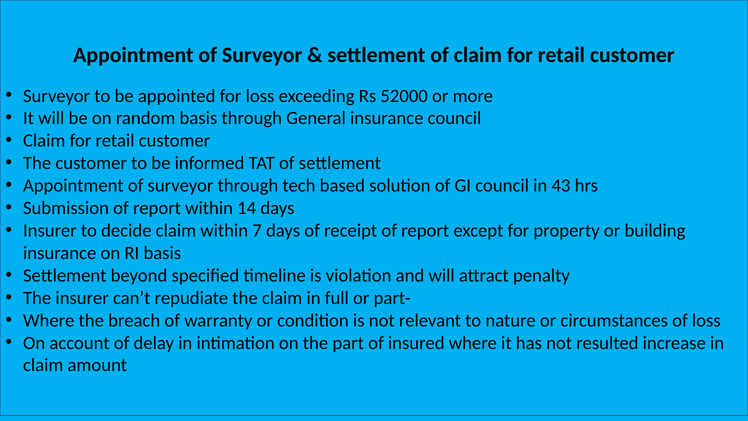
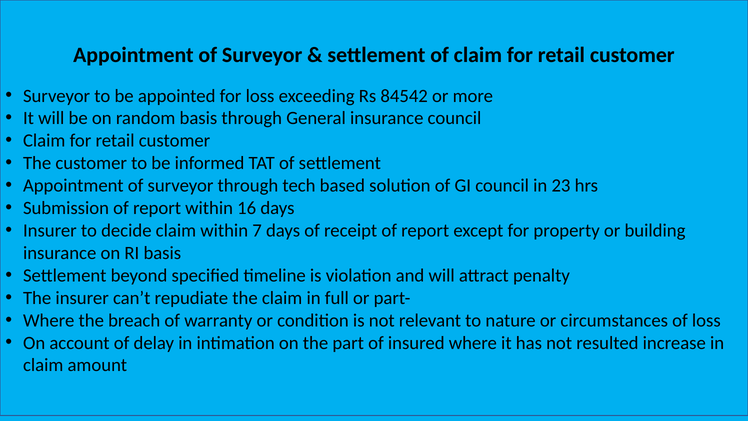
52000: 52000 -> 84542 (404, 96)
43: 43 -> 23 (561, 186)
14: 14 -> 16 (247, 208)
